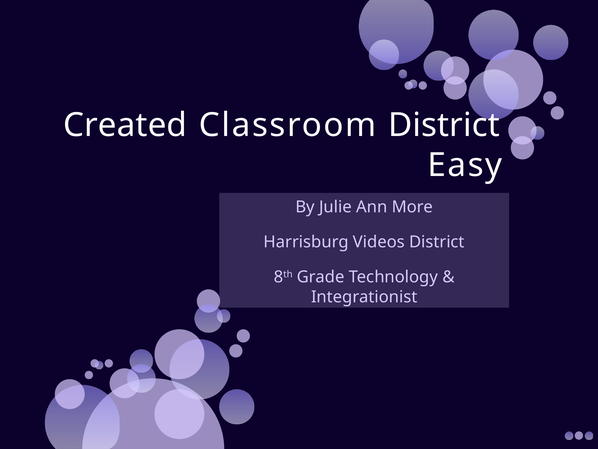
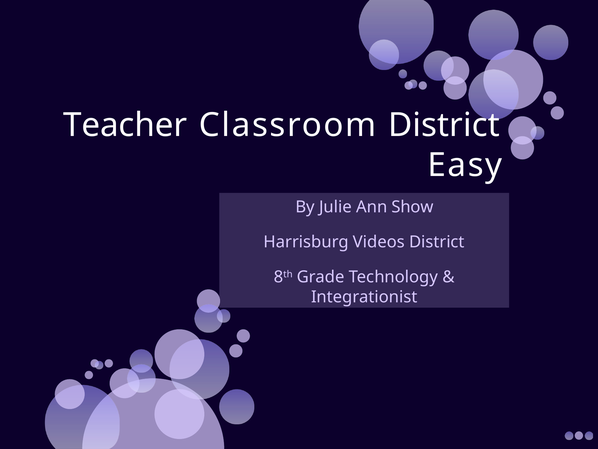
Created: Created -> Teacher (125, 125)
More: More -> Show (412, 207)
